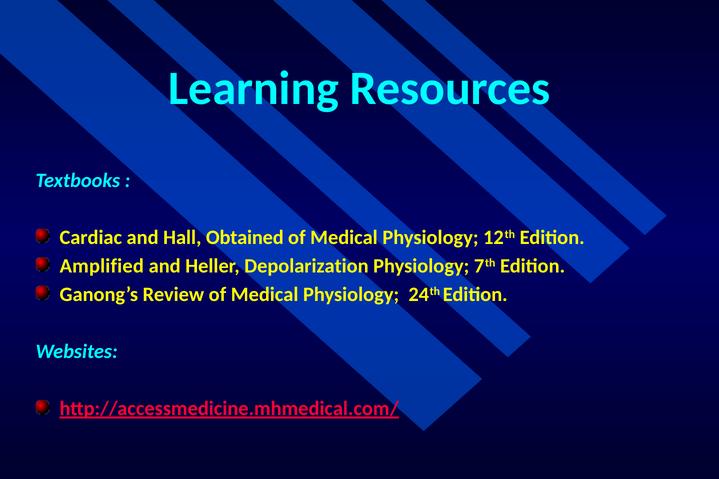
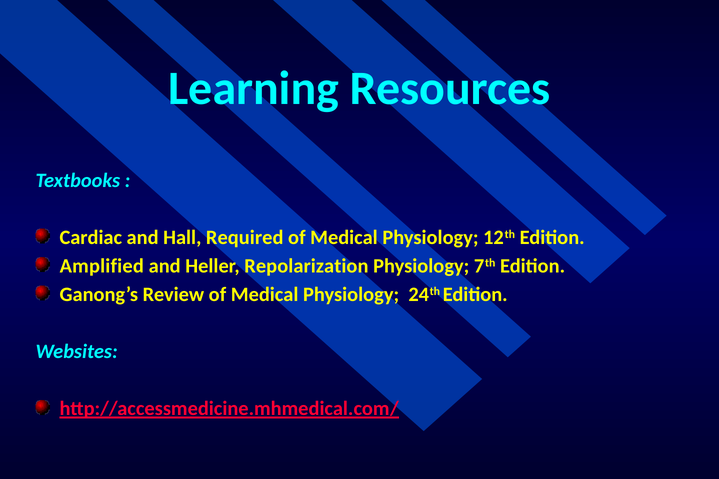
Obtained: Obtained -> Required (245, 238)
Depolarization: Depolarization -> Repolarization (306, 266)
